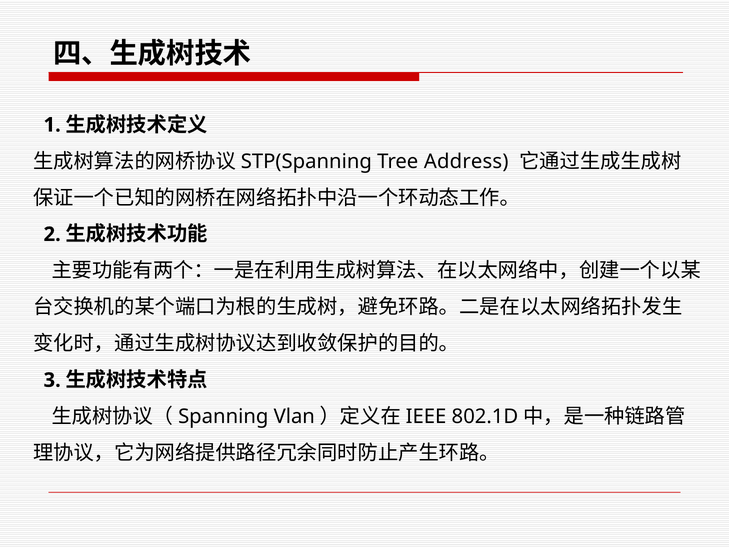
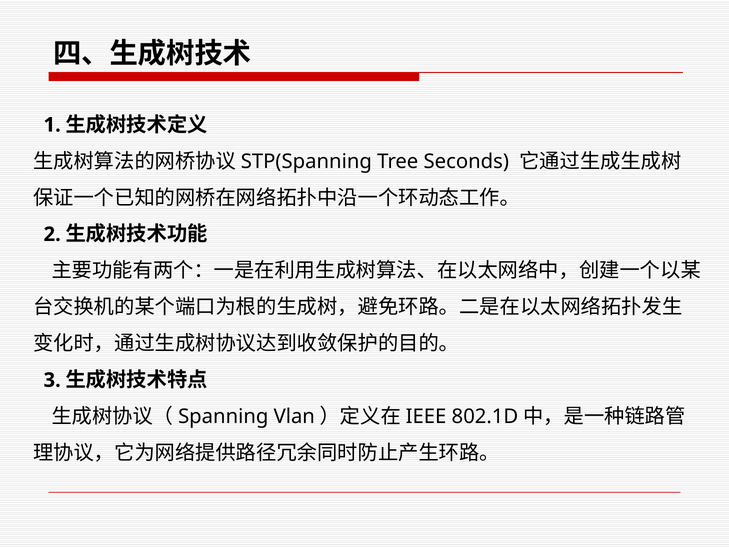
Address: Address -> Seconds (466, 161)
